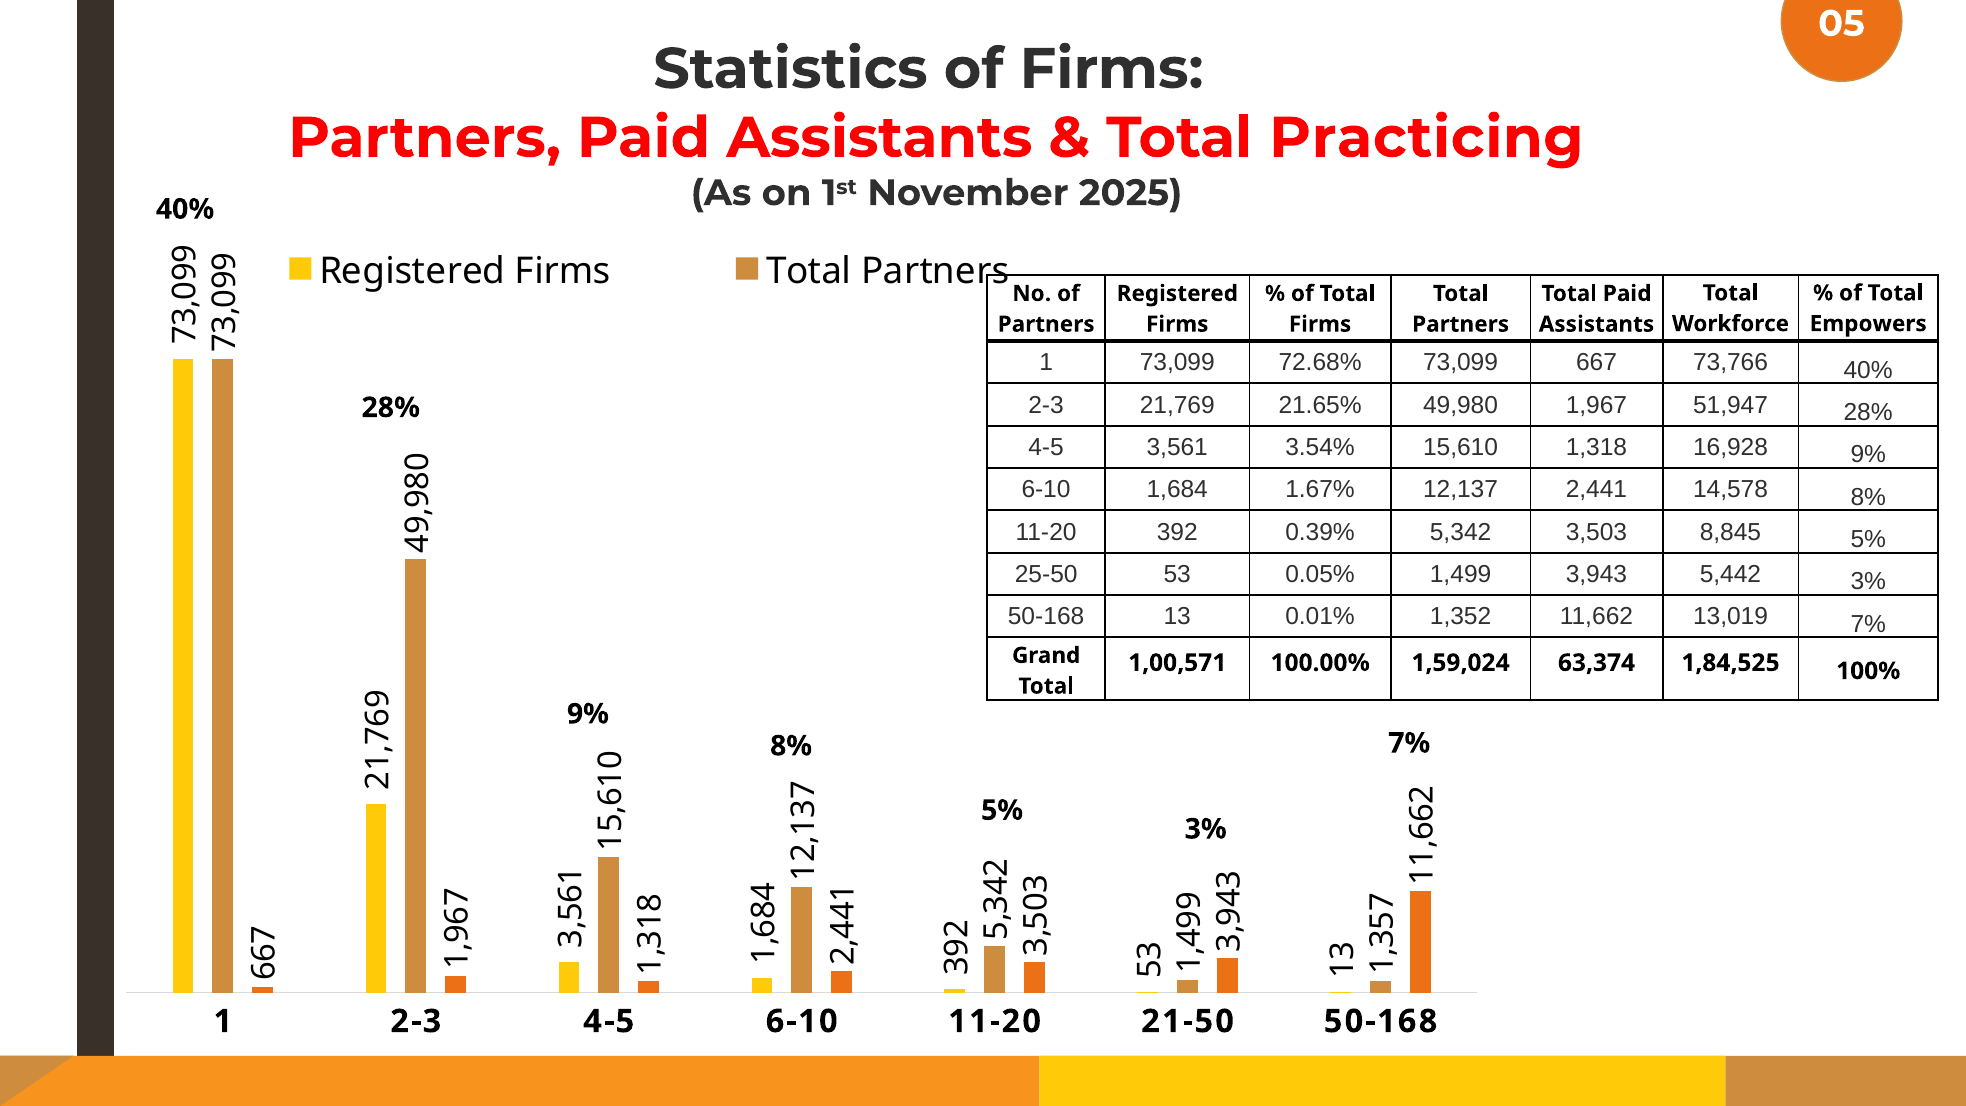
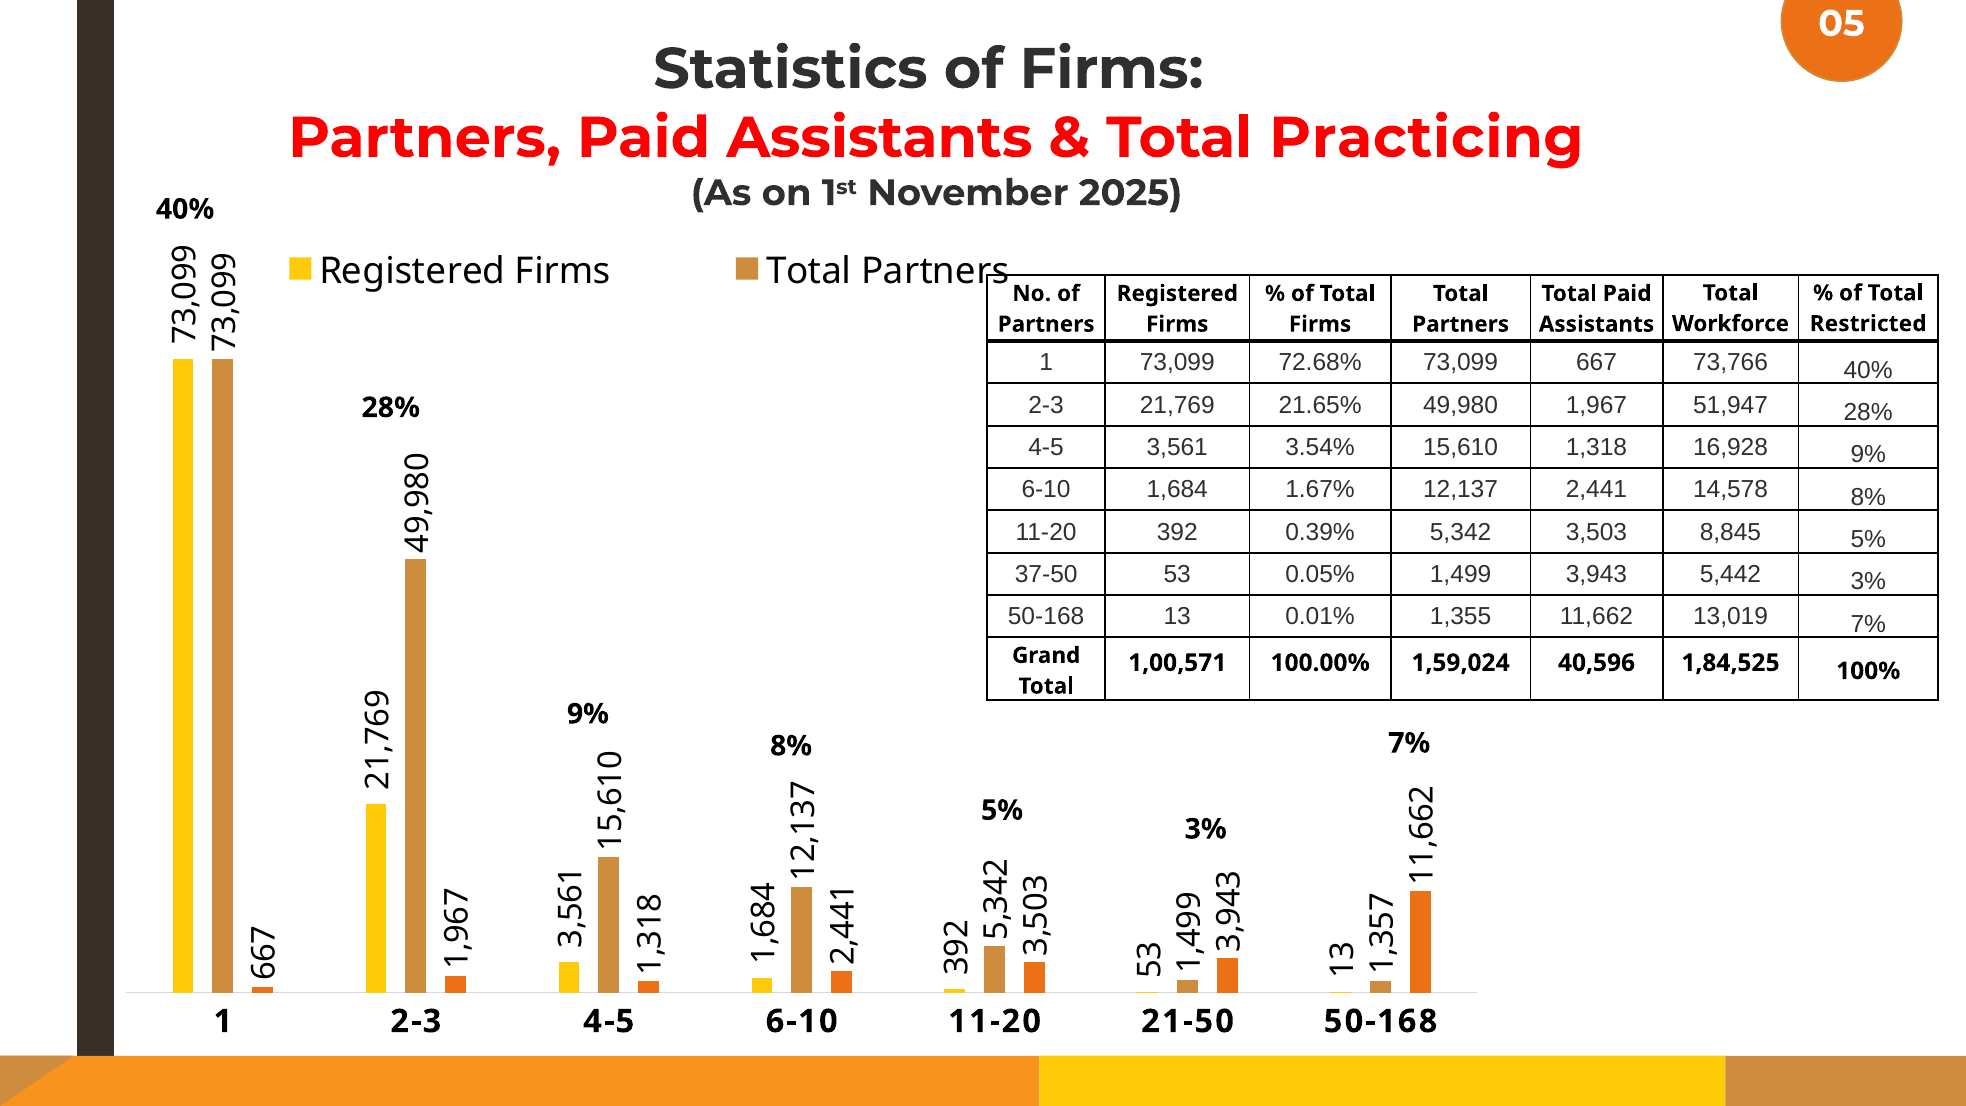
Empowers: Empowers -> Restricted (1868, 324)
25-50: 25-50 -> 37-50 (1046, 574)
1,352: 1,352 -> 1,355 (1461, 617)
63,374: 63,374 -> 40,596 (1597, 663)
